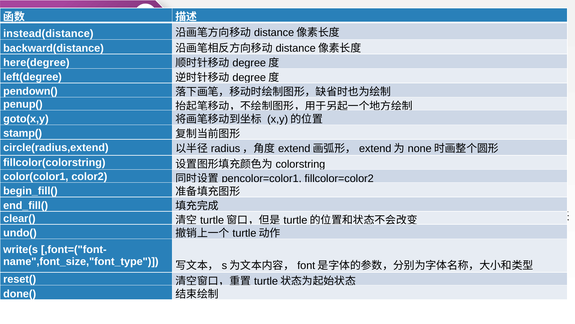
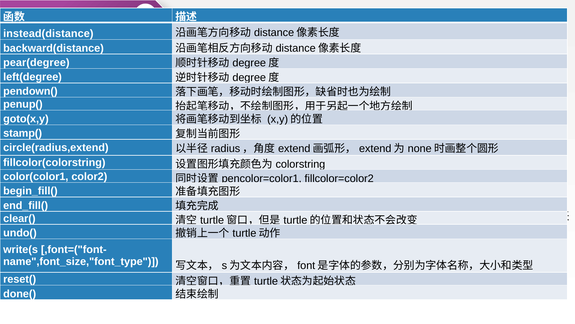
here(degree: here(degree -> pear(degree (36, 63)
